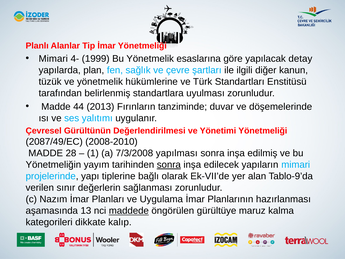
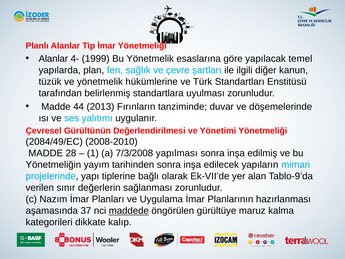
Mimari: Mimari -> Alanlar (53, 59)
detay: detay -> temel (300, 59)
2087/49/EC: 2087/49/EC -> 2084/49/EC (54, 142)
sonra underline: present -> none (169, 165)
13: 13 -> 37 (86, 211)
